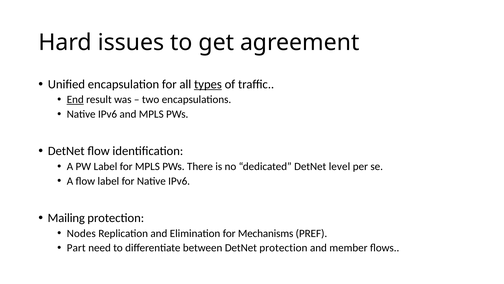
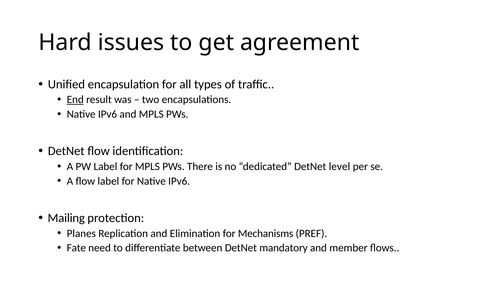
types underline: present -> none (208, 84)
Nodes: Nodes -> Planes (81, 233)
Part: Part -> Fate (76, 248)
DetNet protection: protection -> mandatory (284, 248)
